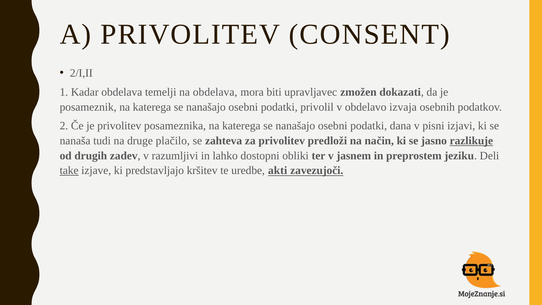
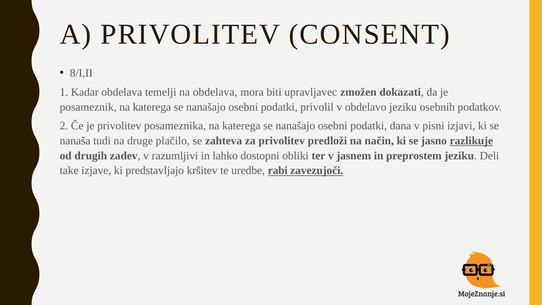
2/I,II: 2/I,II -> 8/I,II (81, 73)
obdelavo izvaja: izvaja -> jeziku (403, 107)
take underline: present -> none (69, 170)
akti: akti -> rabi (278, 170)
